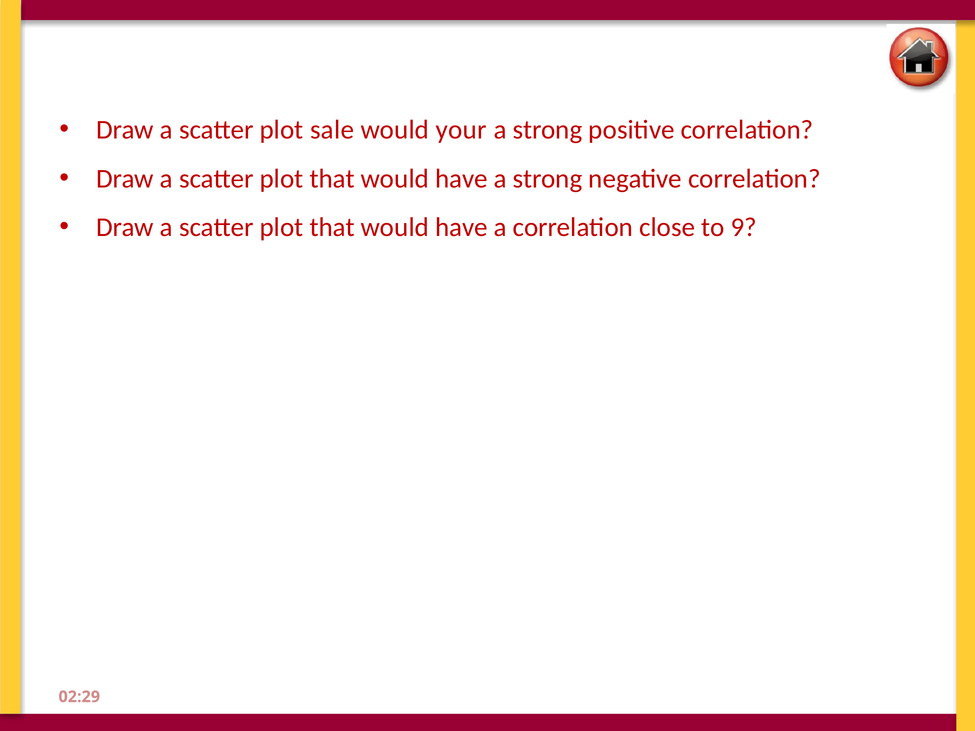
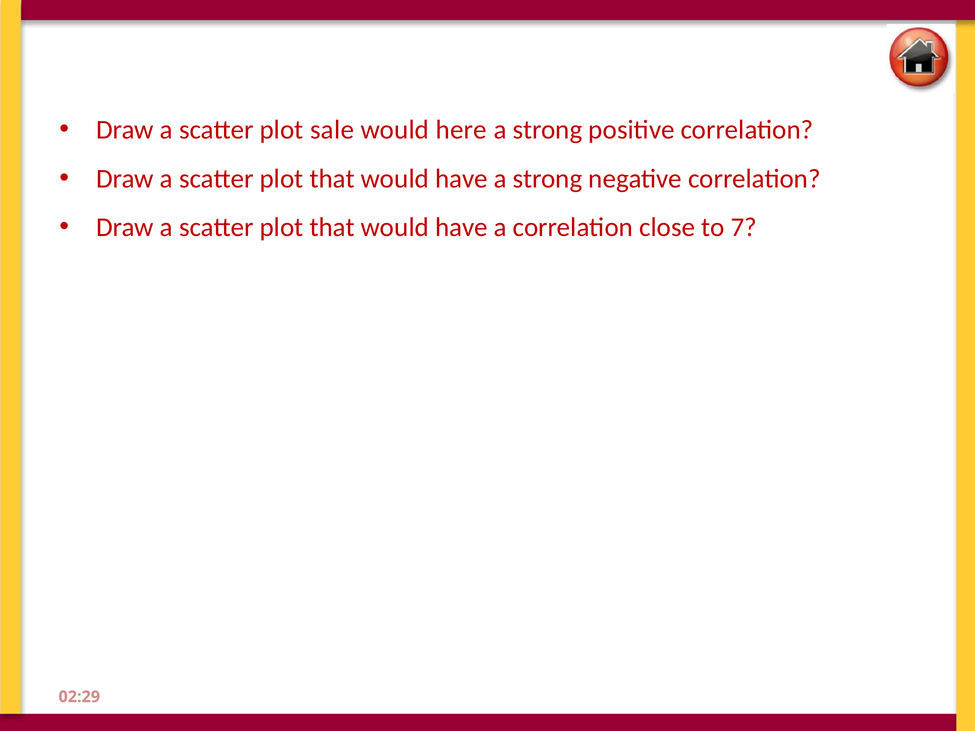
your: your -> here (461, 130)
9: 9 -> 7 (744, 227)
